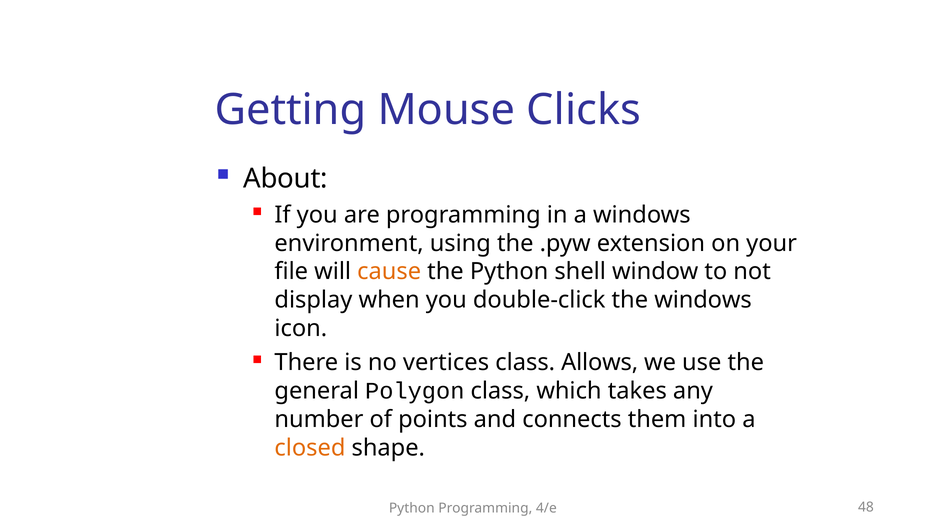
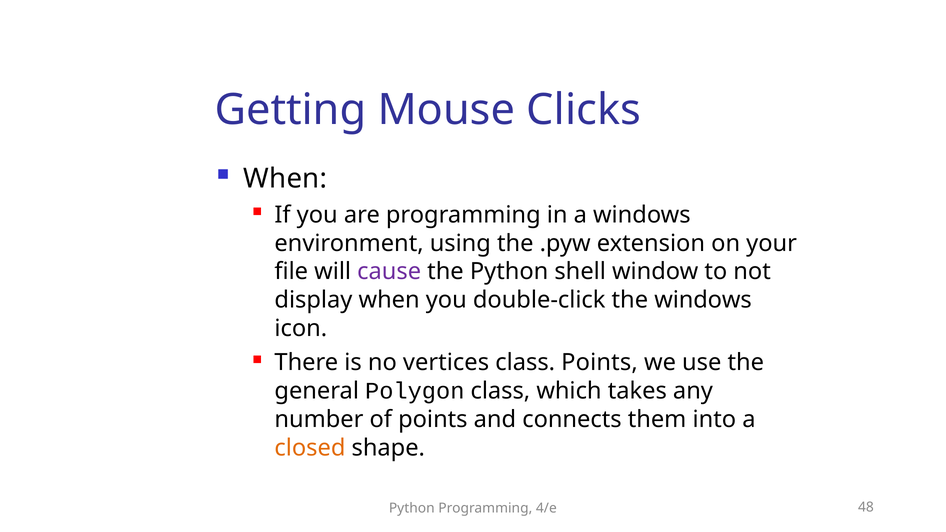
About: About -> When (285, 179)
cause colour: orange -> purple (389, 272)
class Allows: Allows -> Points (599, 363)
